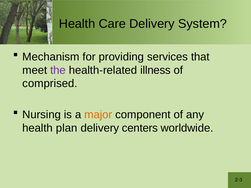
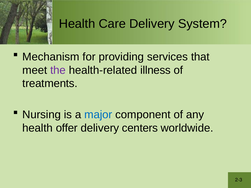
comprised: comprised -> treatments (50, 84)
major colour: orange -> blue (98, 115)
plan: plan -> offer (67, 128)
